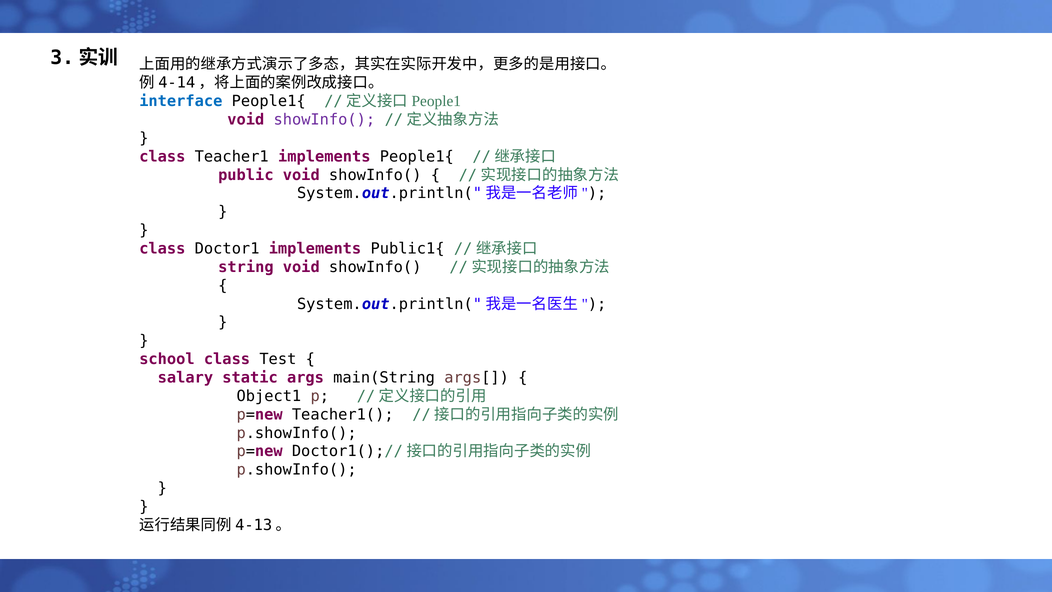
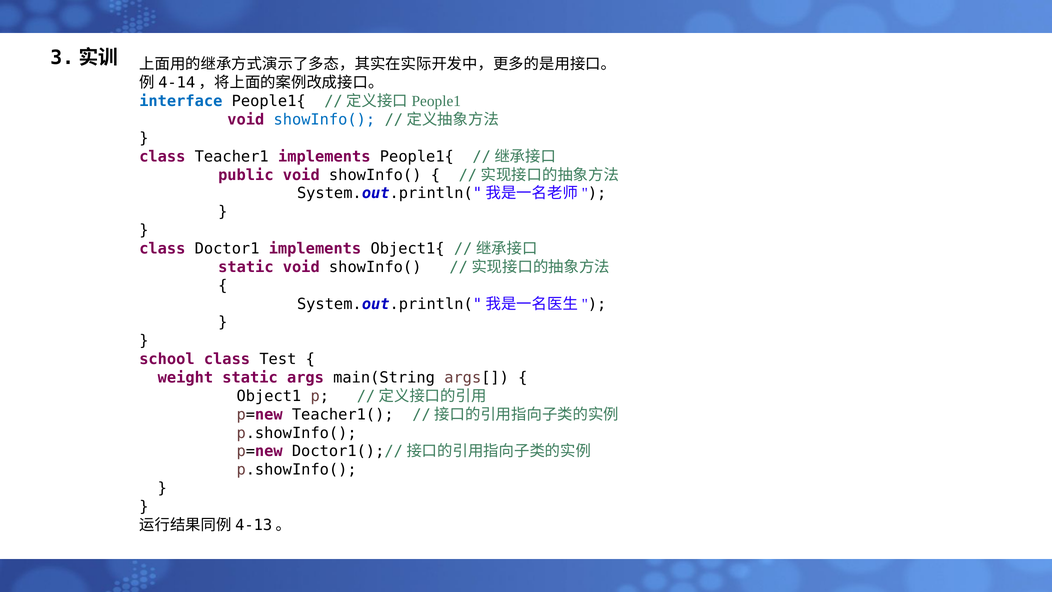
showInfo( colour: purple -> blue (324, 120)
Public1{: Public1{ -> Object1{ (408, 249)
string: string -> static (246, 267)
salary: salary -> weight (185, 378)
